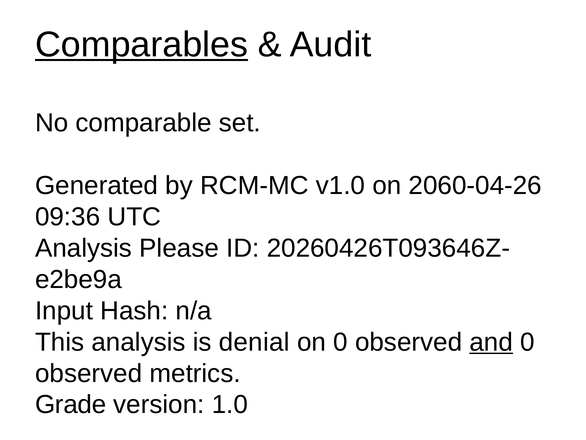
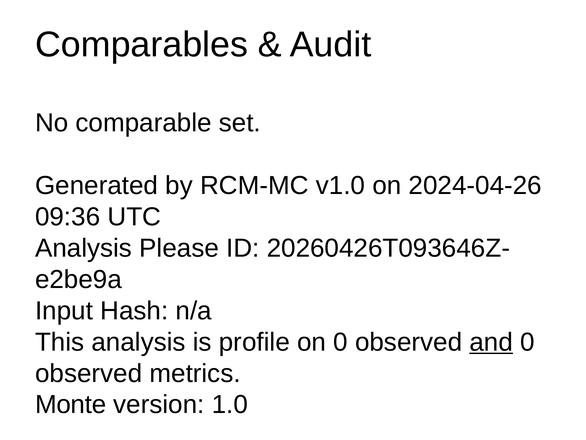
Comparables underline: present -> none (142, 44)
2060-04-26: 2060-04-26 -> 2024-04-26 (475, 185)
denial: denial -> profile (254, 342)
Grade: Grade -> Monte (71, 404)
